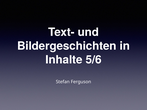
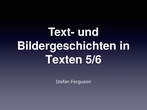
Inhalte: Inhalte -> Texten (64, 60)
